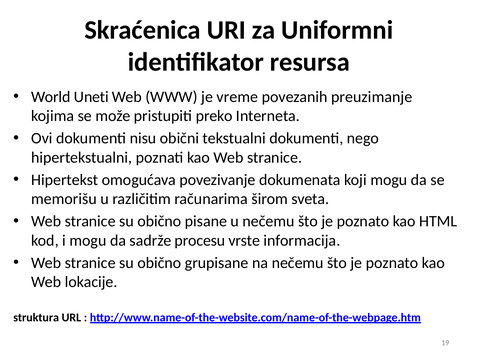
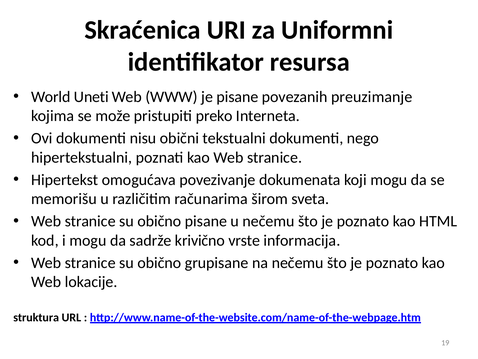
je vreme: vreme -> pisane (237, 97)
procesu: procesu -> krivično (200, 240)
